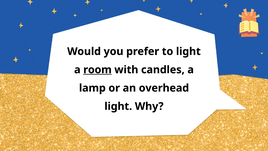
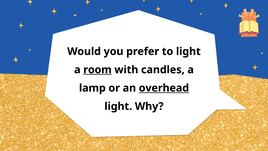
overhead underline: none -> present (164, 88)
